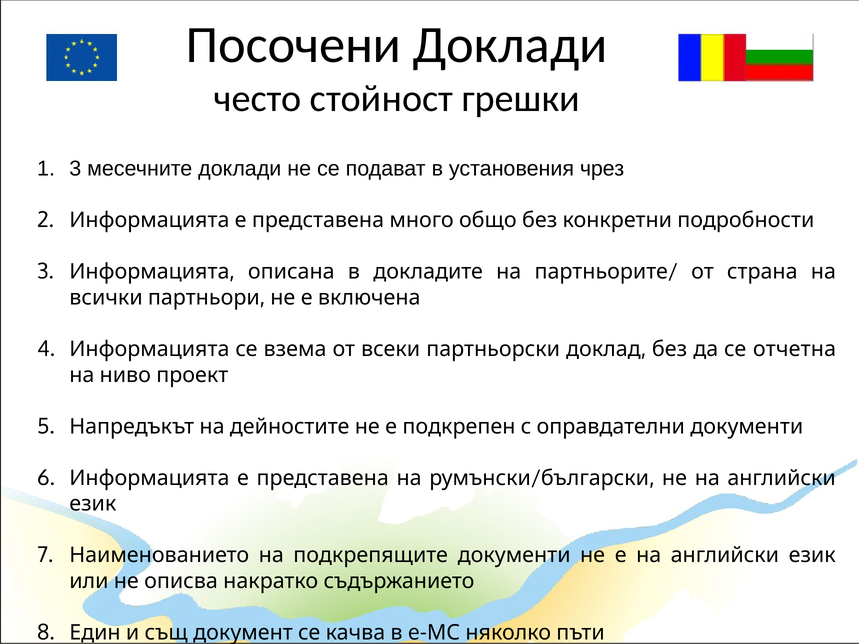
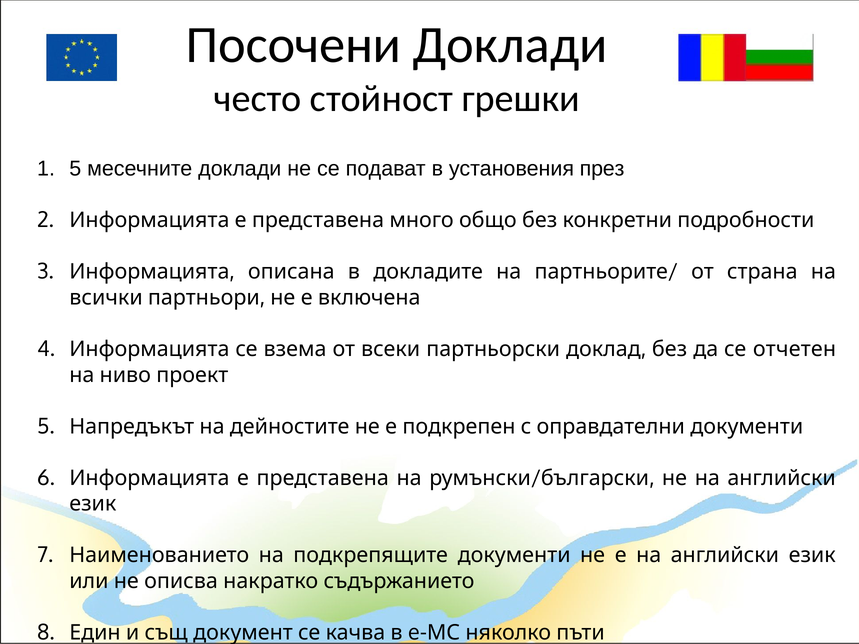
3: 3 -> 5 (75, 169)
чрез: чрез -> през (602, 169)
отчетна: отчетна -> отчетен (795, 349)
